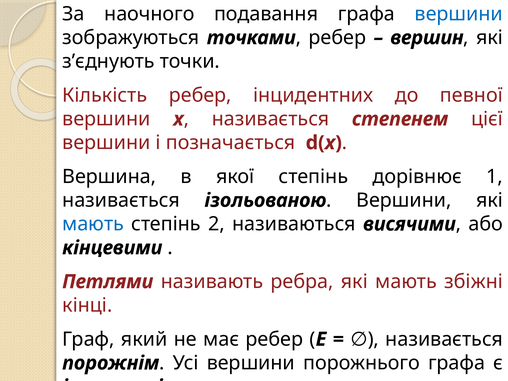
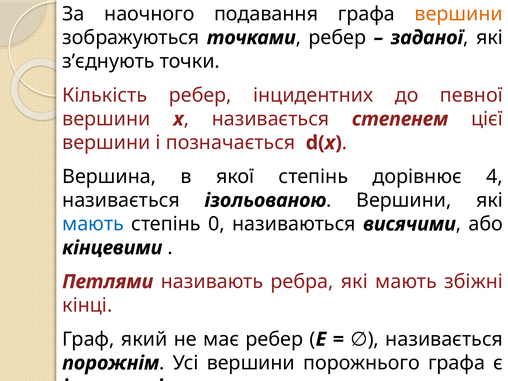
вершини colour: blue -> orange (459, 14)
вершин: вершин -> заданої (427, 38)
1: 1 -> 4 (495, 177)
2: 2 -> 0 (216, 224)
